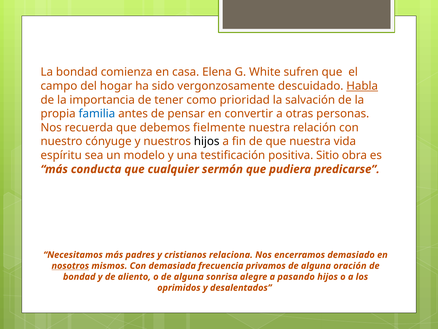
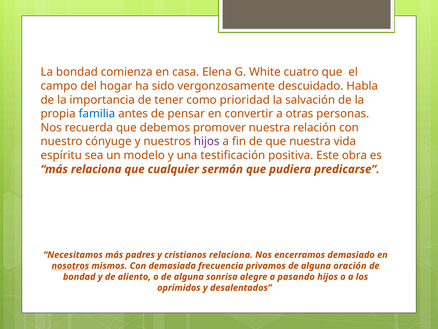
sufren: sufren -> cuatro (301, 72)
Habla underline: present -> none (362, 86)
fielmente: fielmente -> promover (219, 127)
hijos colour: black -> purple (207, 141)
Sitio: Sitio -> Este (328, 155)
más conducta: conducta -> relaciona (96, 169)
